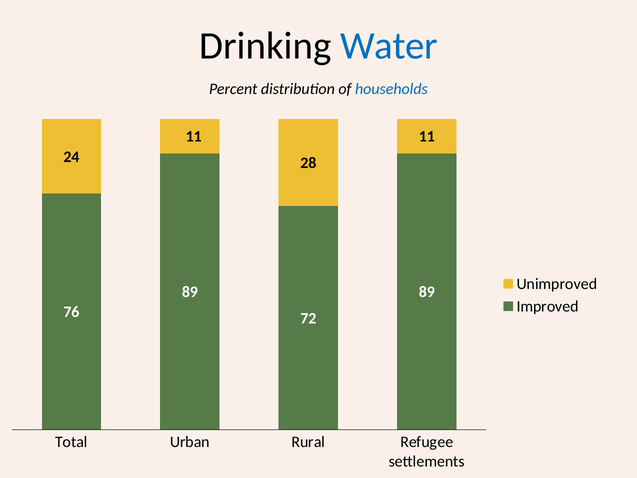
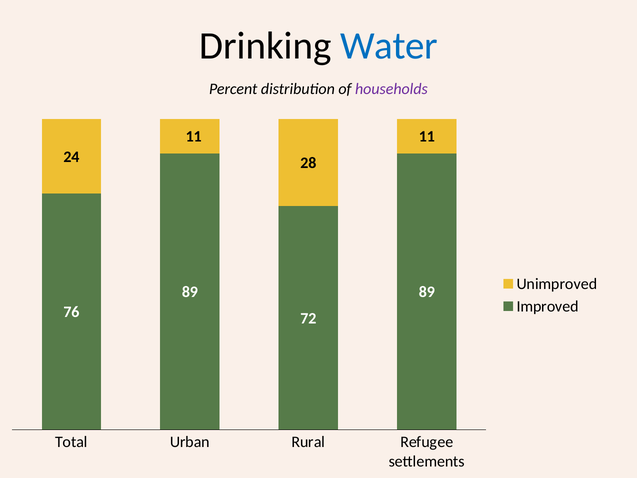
households colour: blue -> purple (391, 89)
